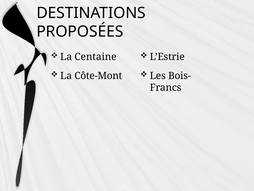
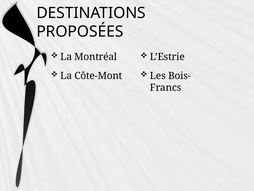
Centaine: Centaine -> Montréal (96, 57)
